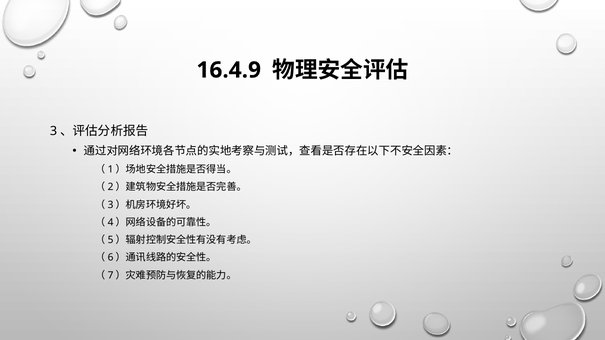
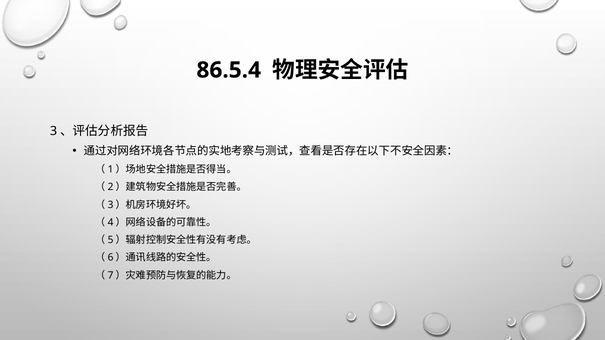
16.4.9: 16.4.9 -> 86.5.4 (229, 70)
